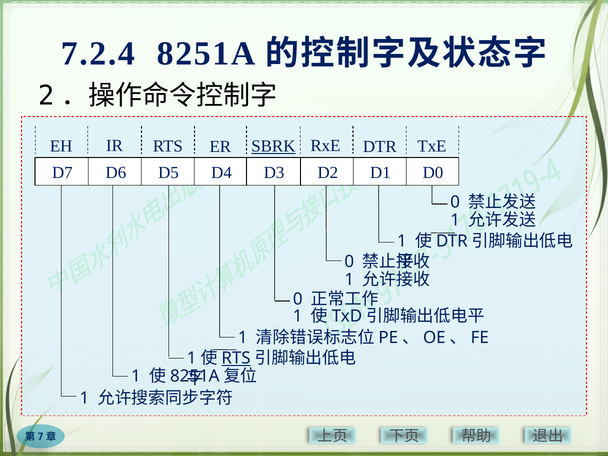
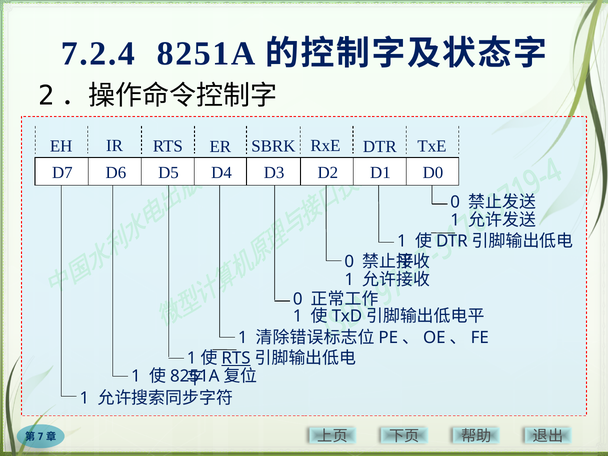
SBRK underline: present -> none (273, 146)
